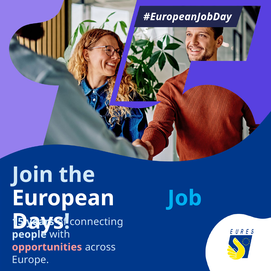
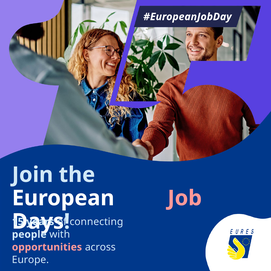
Job colour: light blue -> pink (185, 198)
